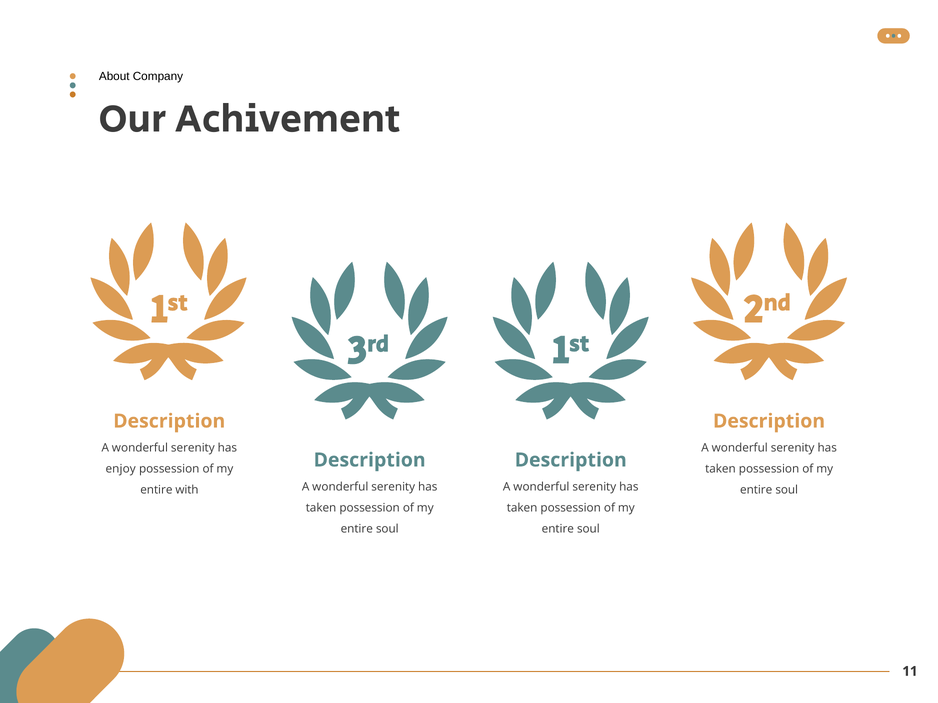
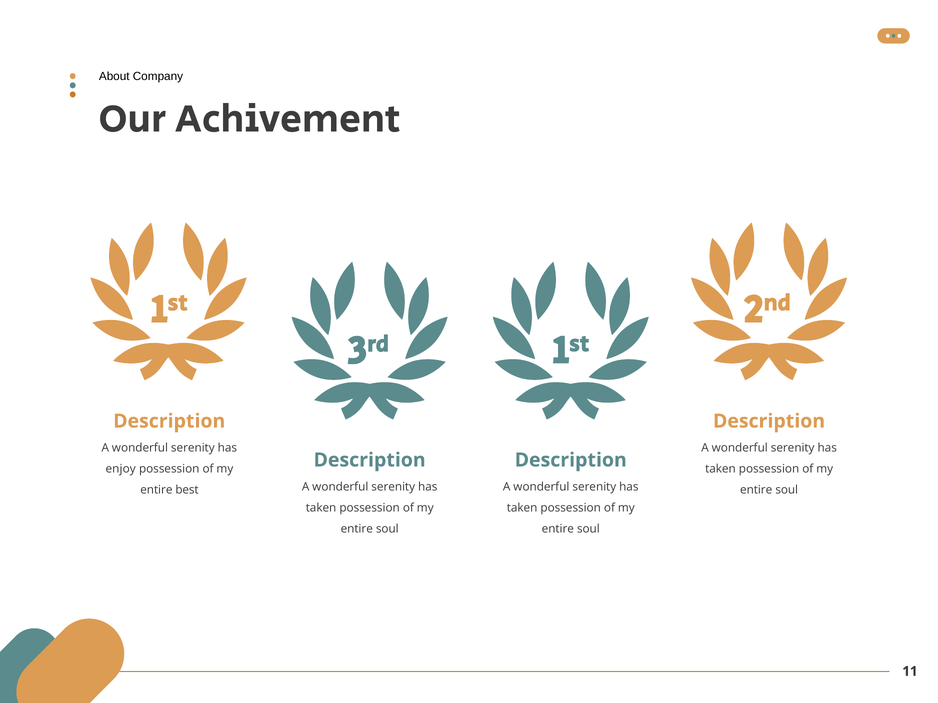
with: with -> best (187, 490)
